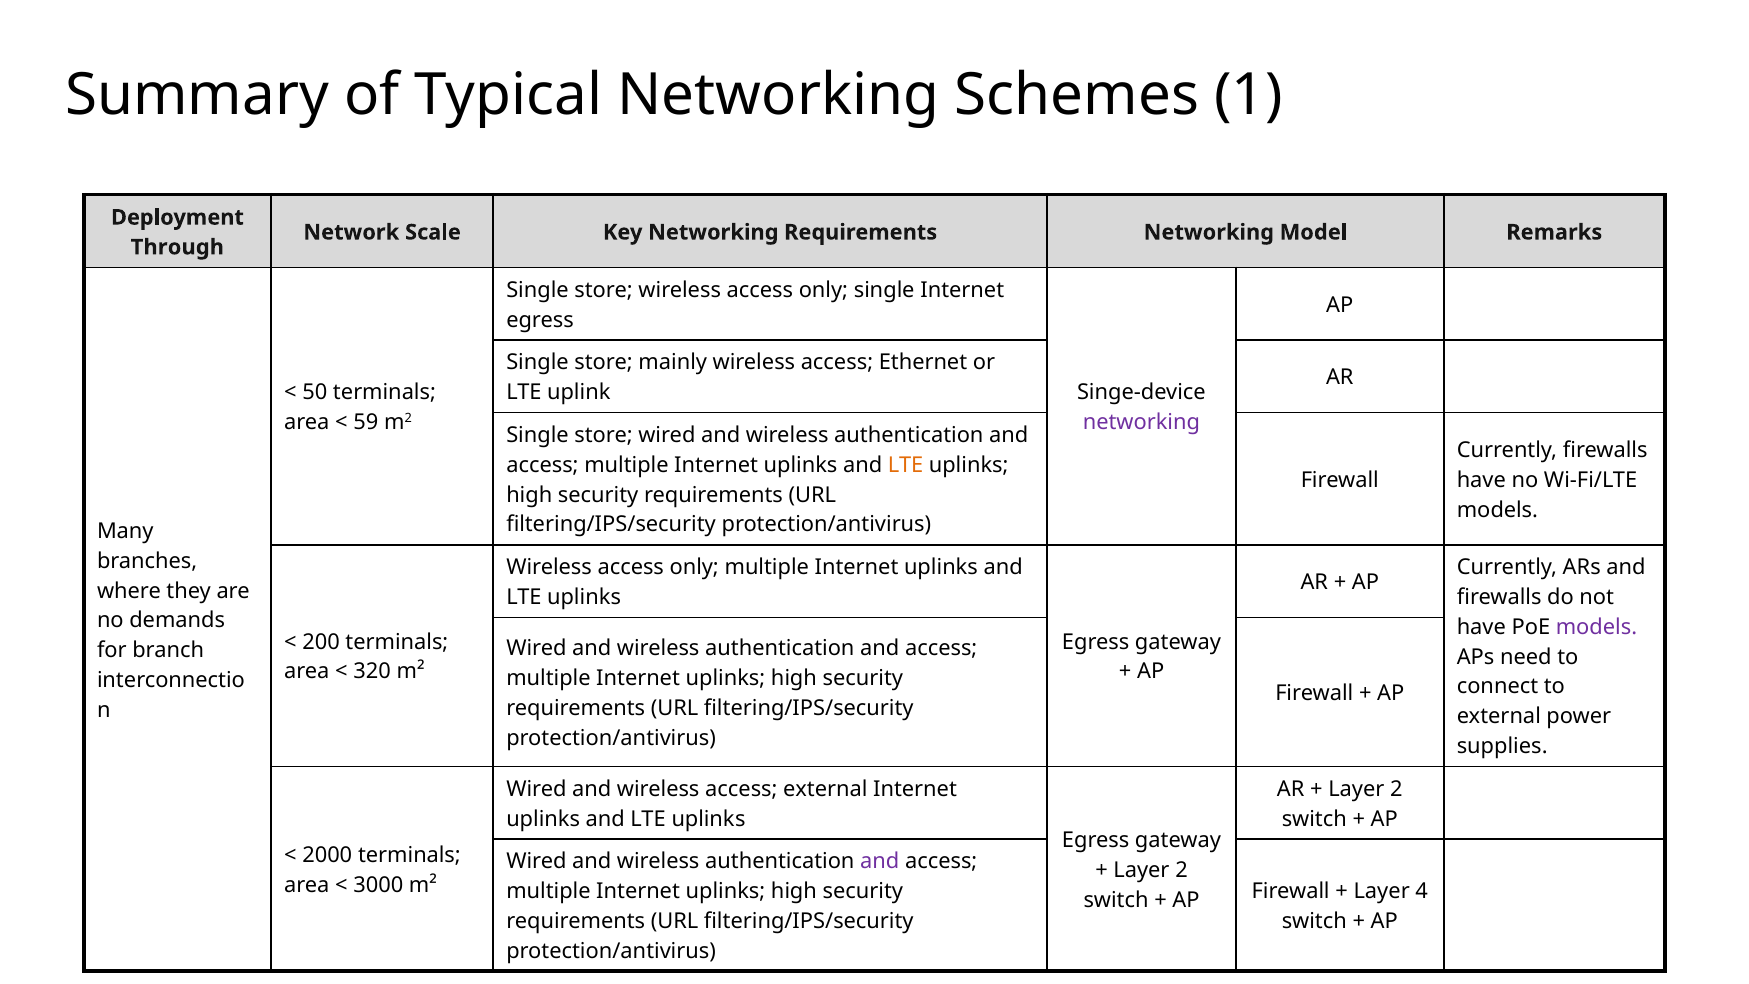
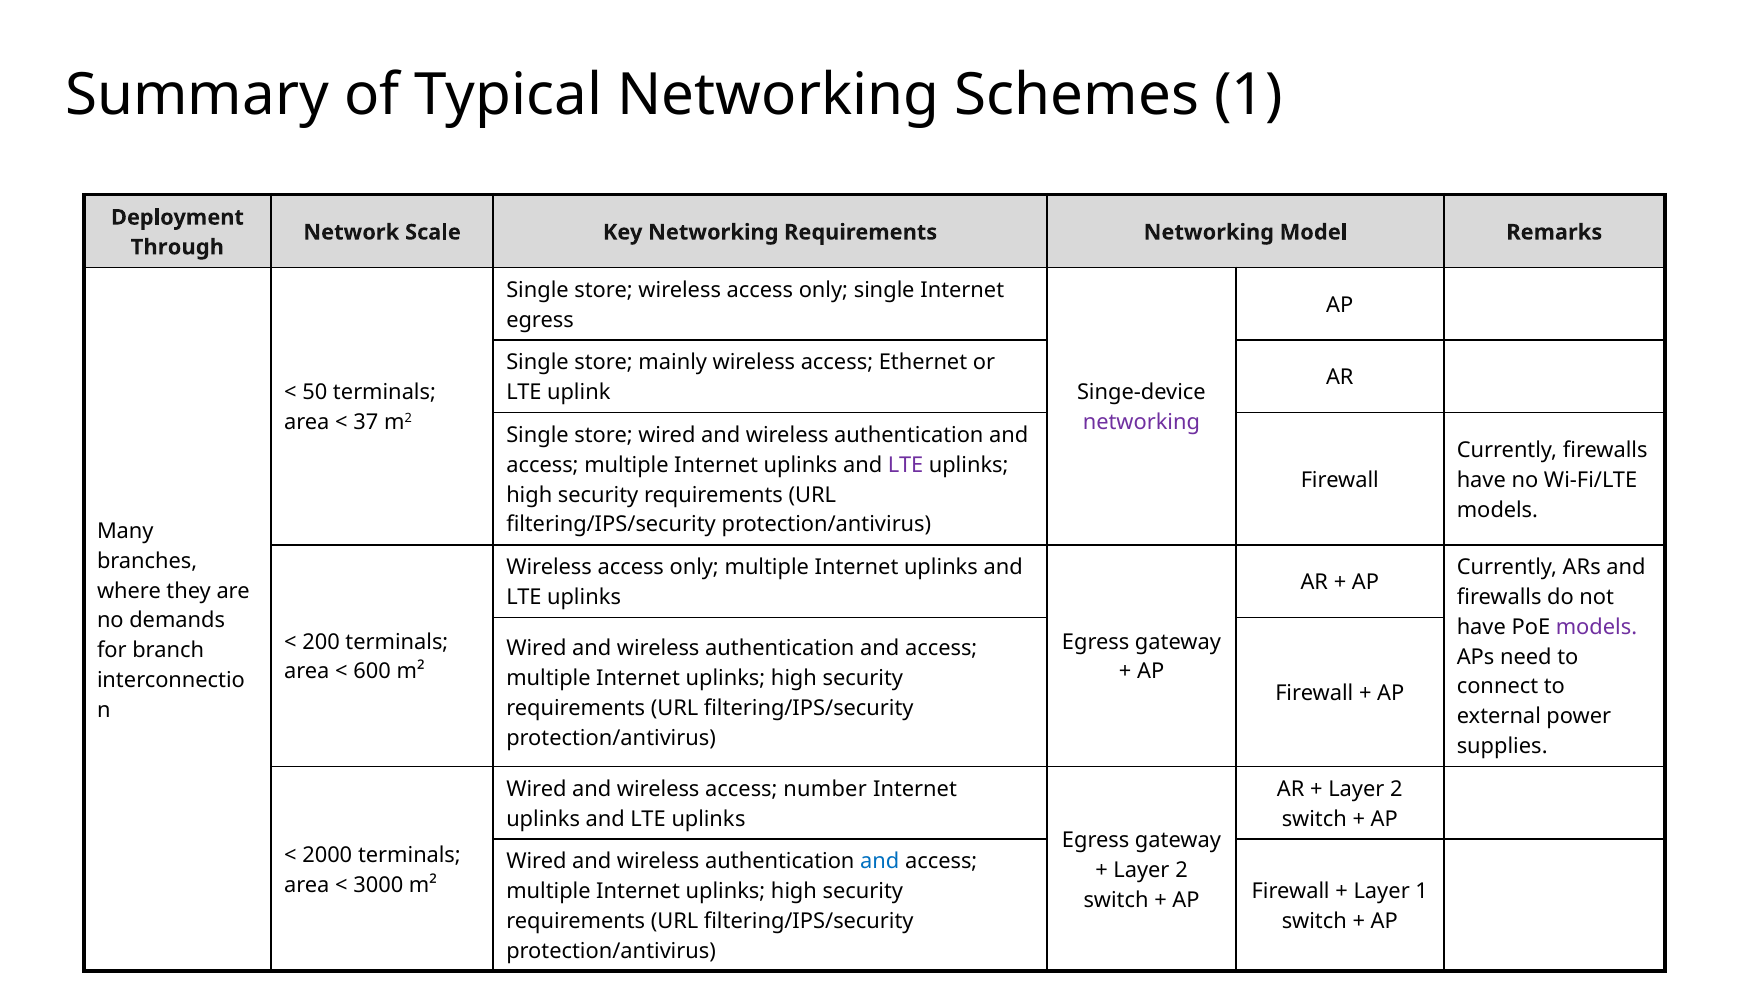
59: 59 -> 37 (366, 422)
LTE colour: orange -> purple (906, 465)
320: 320 -> 600 (372, 672)
access external: external -> number (825, 789)
and colour: purple -> blue (880, 862)
Layer 4: 4 -> 1 (1422, 891)
